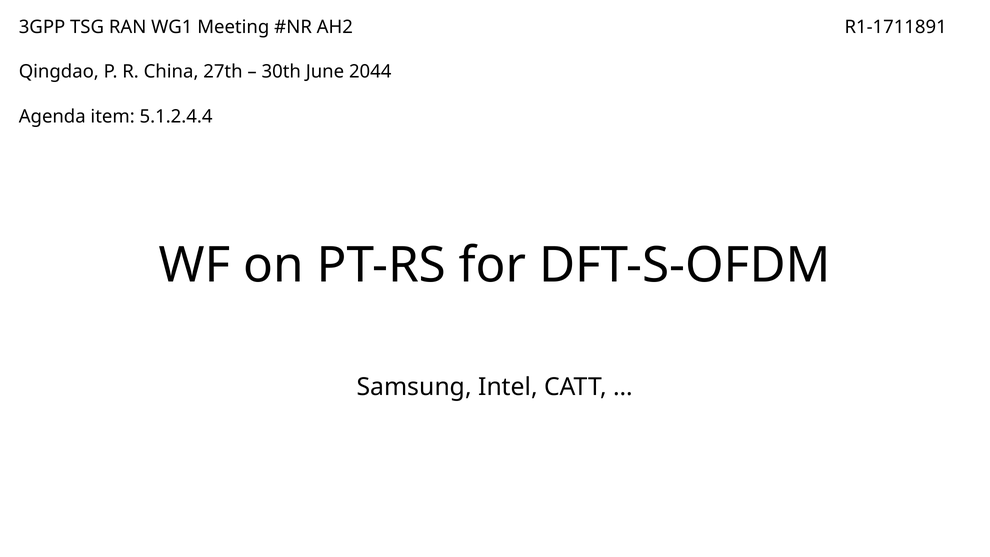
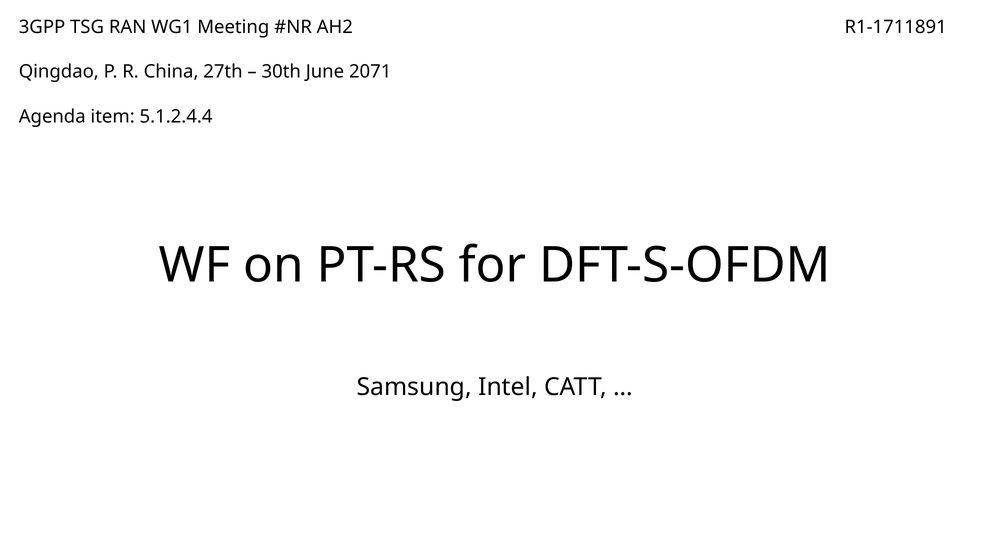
2044: 2044 -> 2071 (370, 72)
